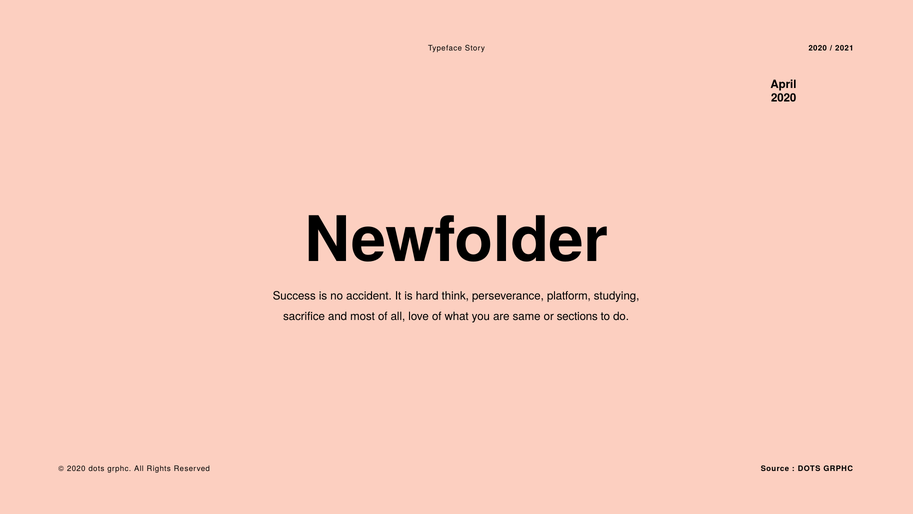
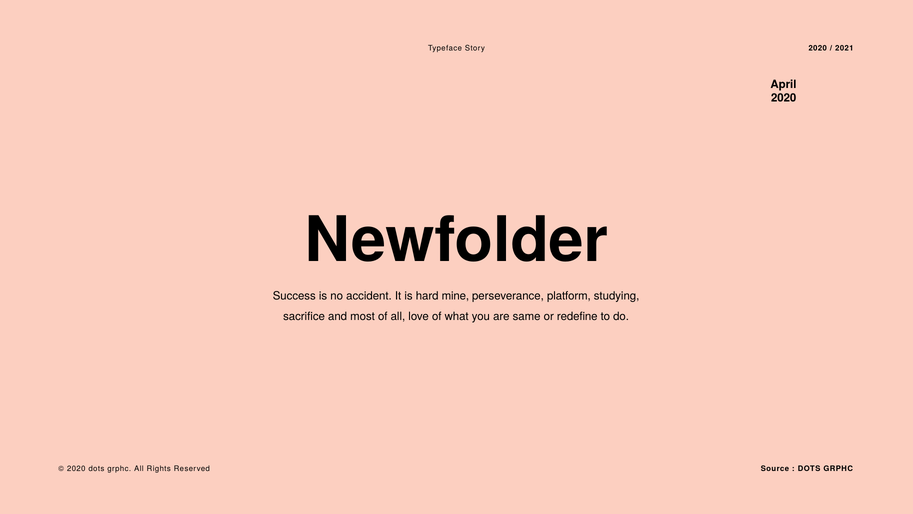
think: think -> mine (455, 296)
sections: sections -> redefine (577, 316)
